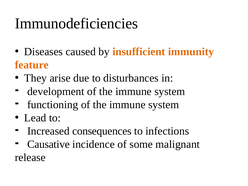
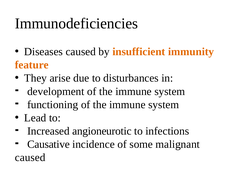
consequences: consequences -> angioneurotic (102, 131)
release: release -> caused (30, 158)
